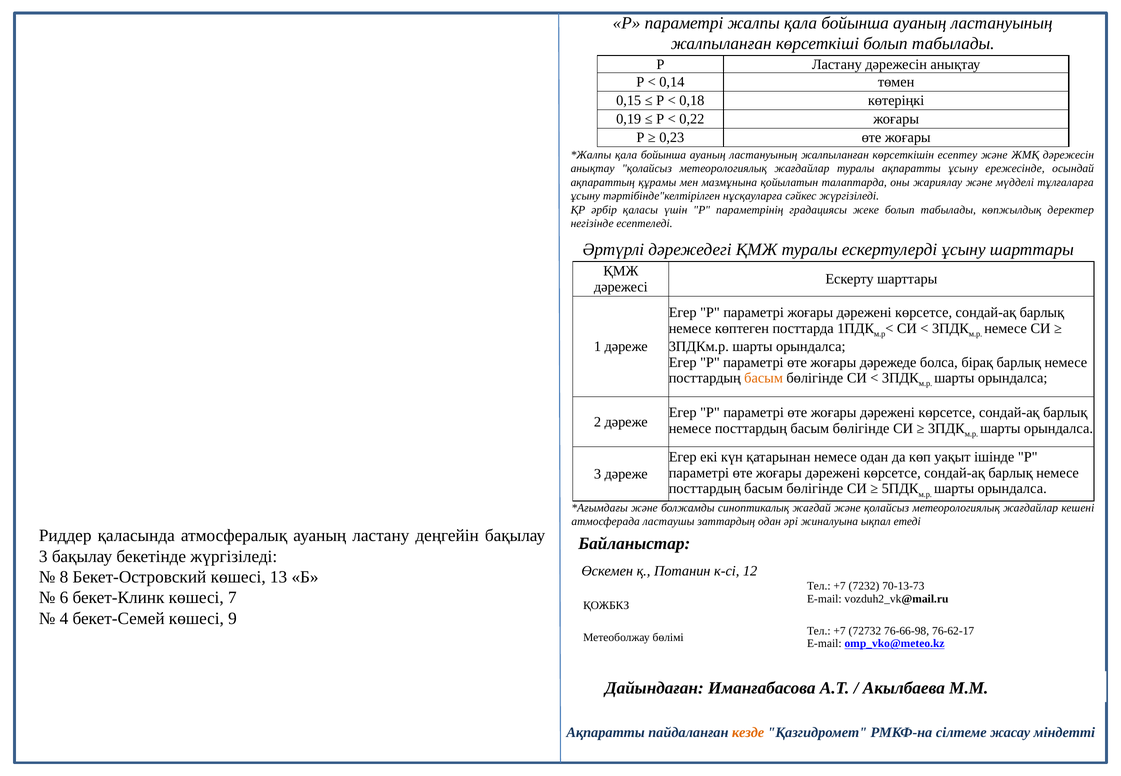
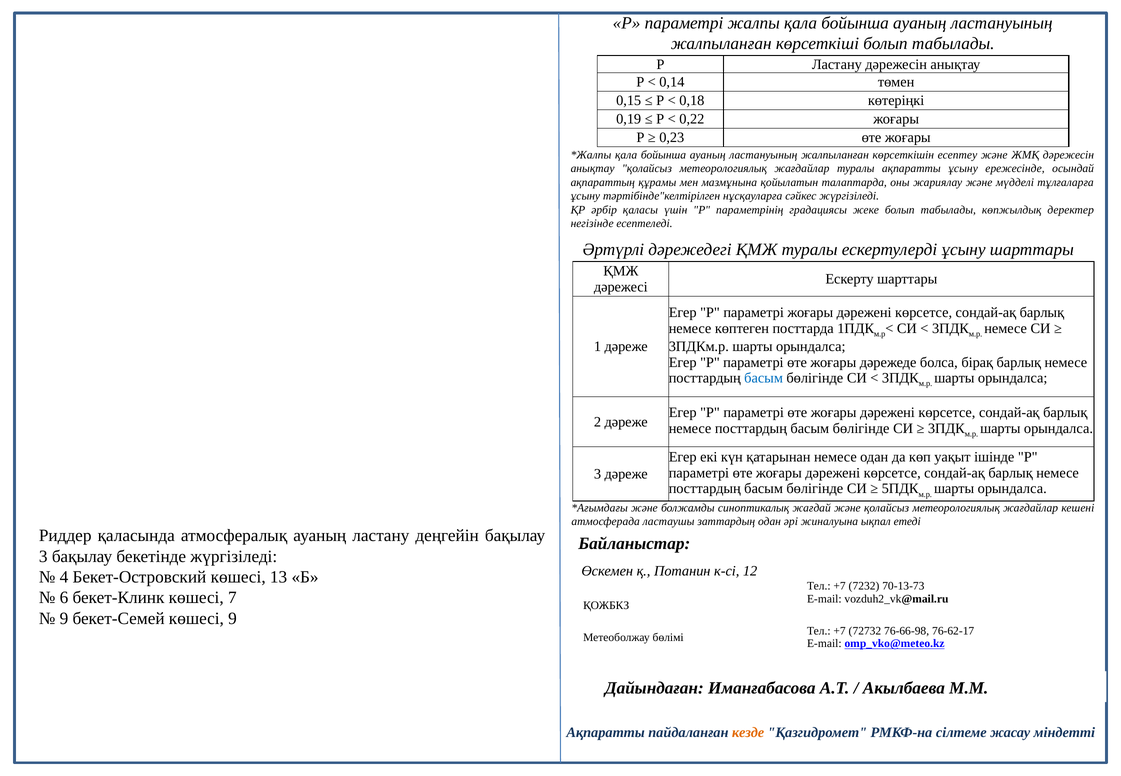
басым colour: orange -> blue (764, 378)
8: 8 -> 4 (64, 577)
4: 4 -> 9 (64, 619)
